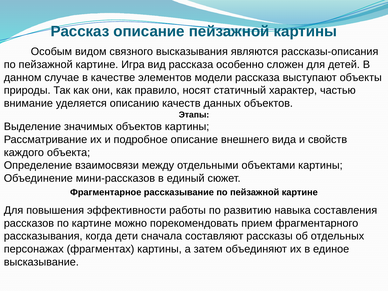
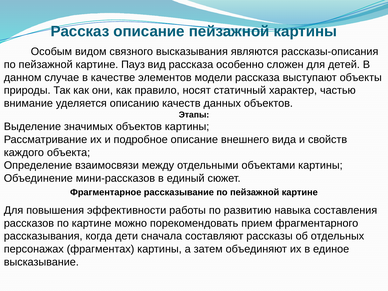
Игра: Игра -> Пауз (133, 65)
